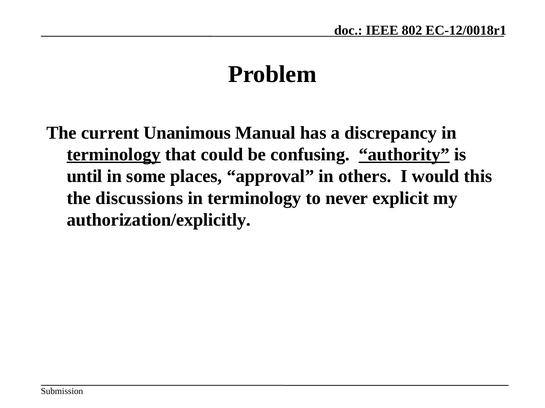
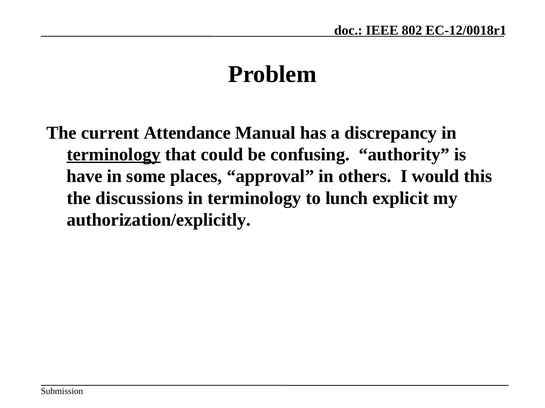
Unanimous: Unanimous -> Attendance (187, 133)
authority underline: present -> none (404, 155)
until: until -> have (85, 177)
never: never -> lunch (347, 198)
